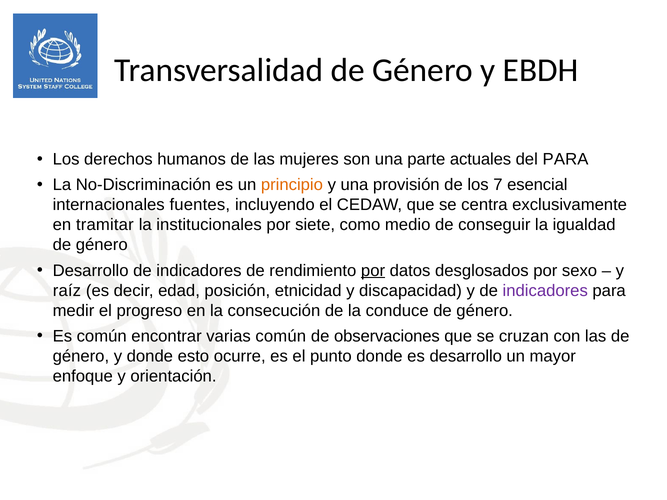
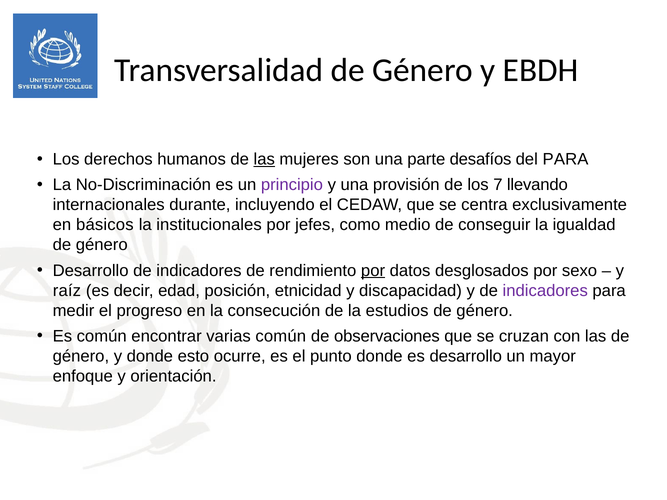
las underline: none -> present (264, 160)
actuales: actuales -> desafíos (481, 160)
principio colour: orange -> purple (292, 185)
esencial: esencial -> llevando (537, 185)
fuentes: fuentes -> durante (200, 205)
tramitar: tramitar -> básicos (105, 225)
siete: siete -> jefes (315, 225)
conduce: conduce -> estudios (397, 311)
